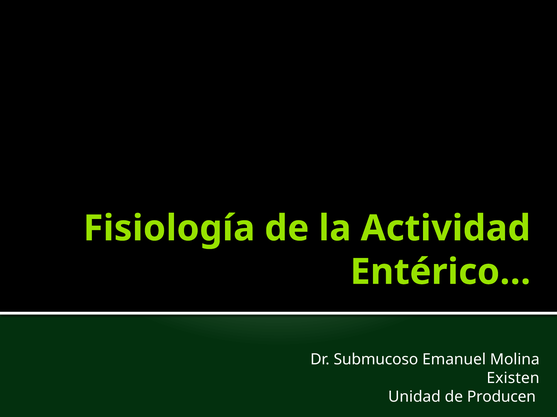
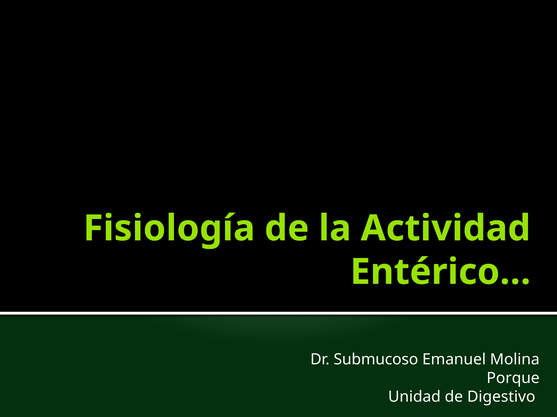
Existen: Existen -> Porque (513, 379)
Producen: Producen -> Digestivo (501, 397)
